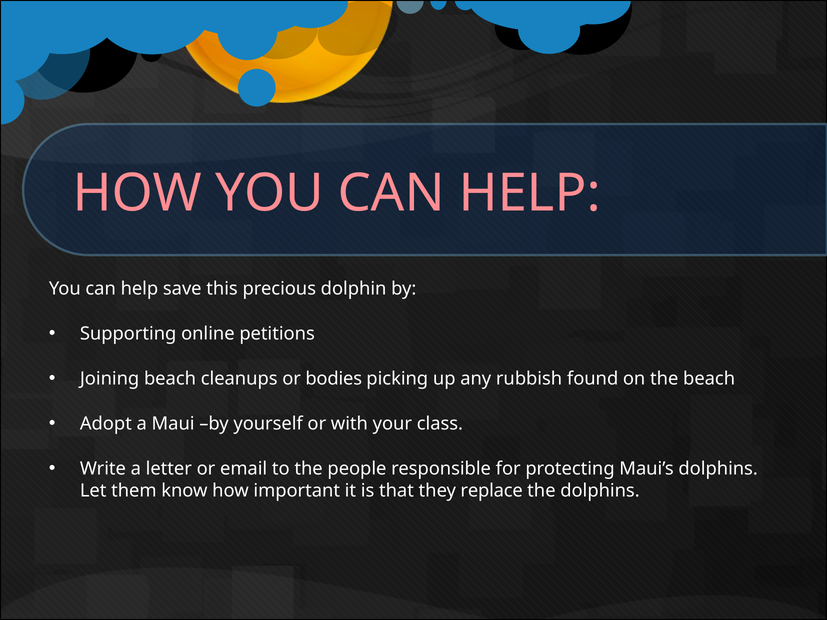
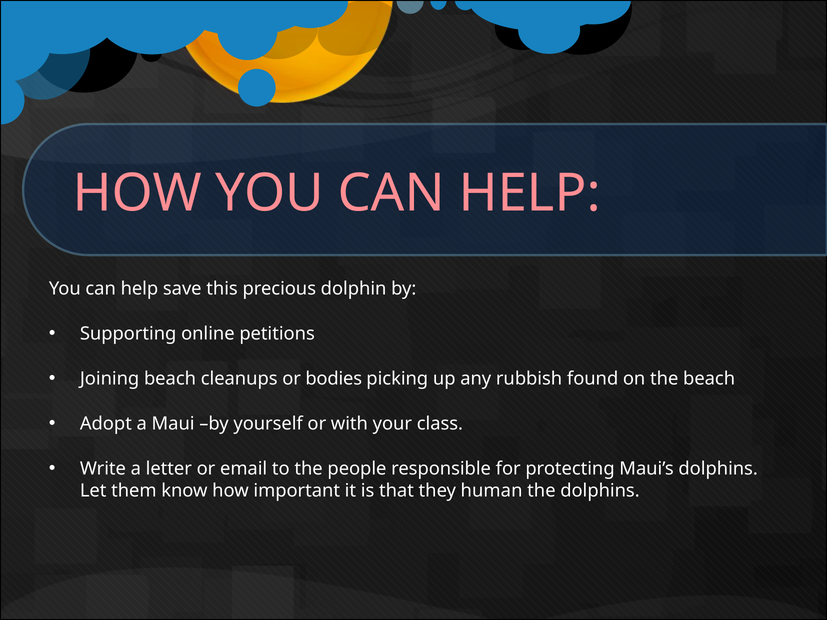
replace: replace -> human (492, 491)
